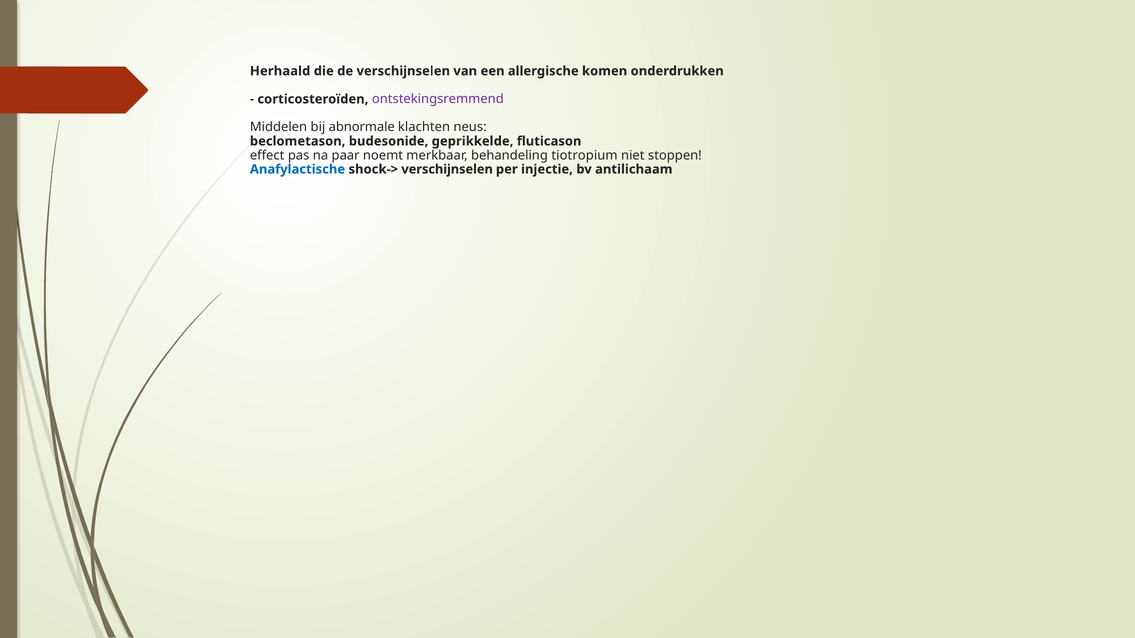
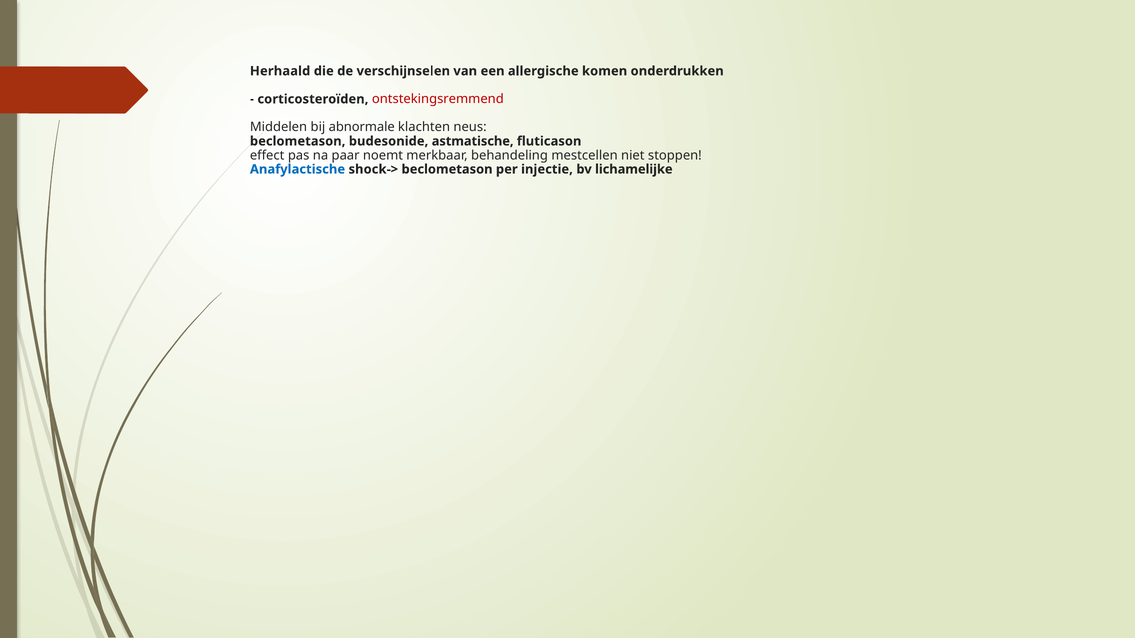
ontstekingsremmend colour: purple -> red (438, 99)
geprikkelde: geprikkelde -> astmatische (473, 141)
tiotropium: tiotropium -> mestcellen (585, 155)
shock-> verschijnselen: verschijnselen -> beclometason (447, 169)
antilichaam: antilichaam -> lichamelijke (634, 169)
